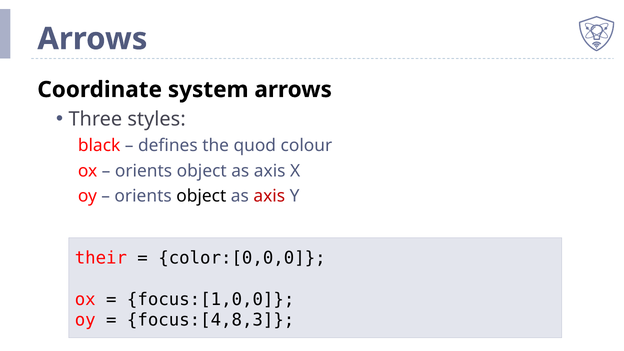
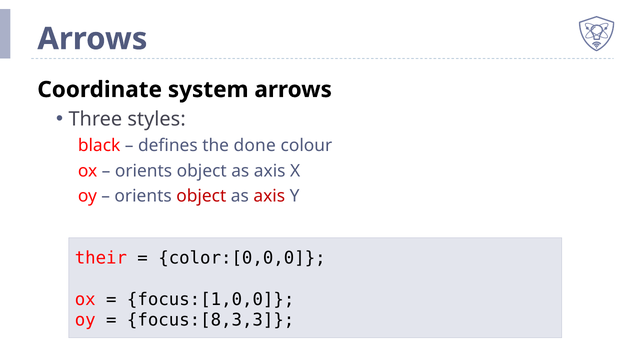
quod: quod -> done (255, 146)
object colour: black -> red (201, 196)
focus:[4,8,3: focus:[4,8,3 -> focus:[8,3,3 (211, 320)
